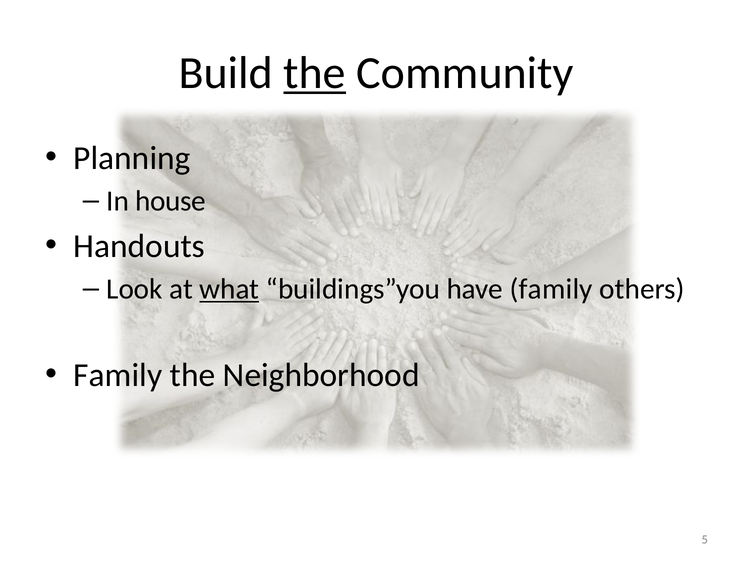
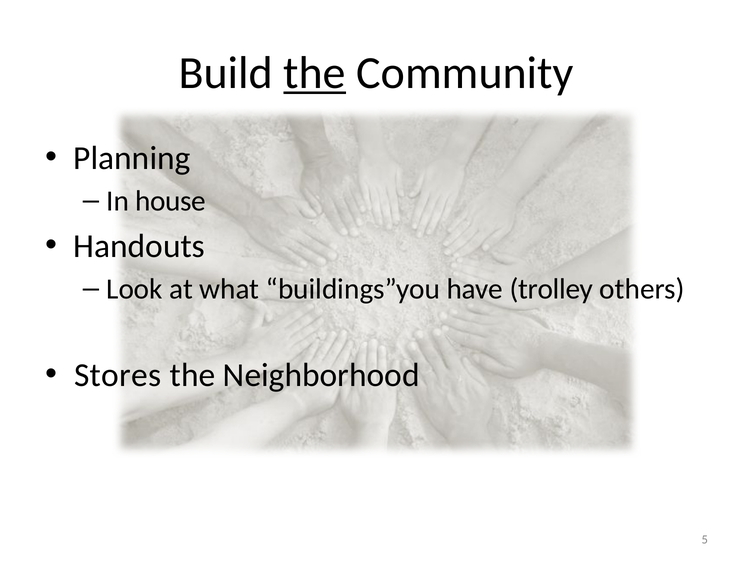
what underline: present -> none (229, 289)
have family: family -> trolley (551, 289)
Family: Family -> Stores (118, 375)
